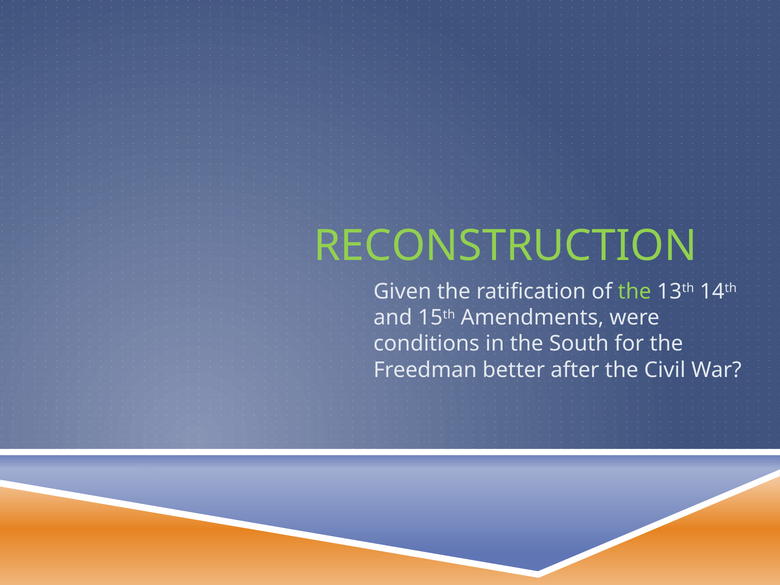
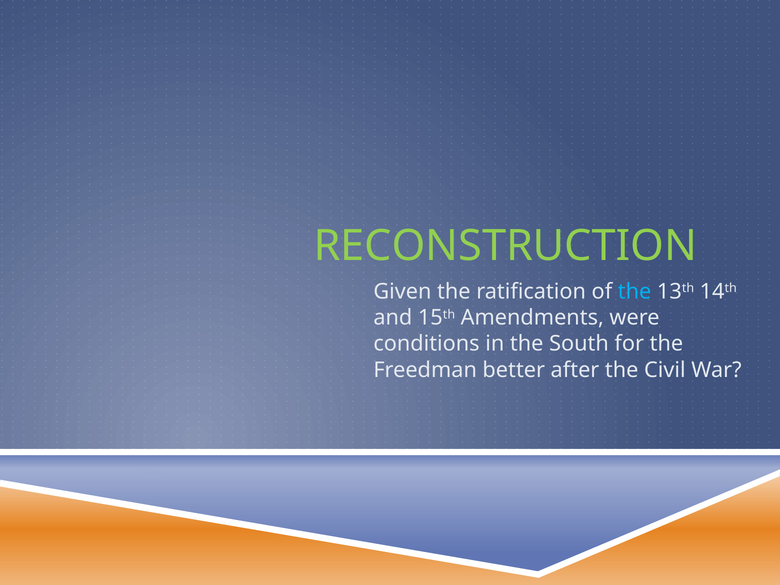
the colour: light green -> light blue (635, 292)
